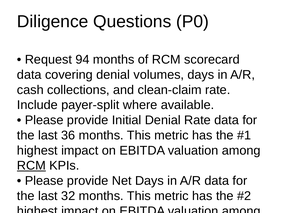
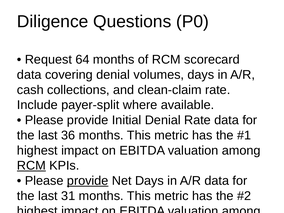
94: 94 -> 64 (82, 60)
provide underline: none -> present (88, 181)
32: 32 -> 31 (68, 196)
